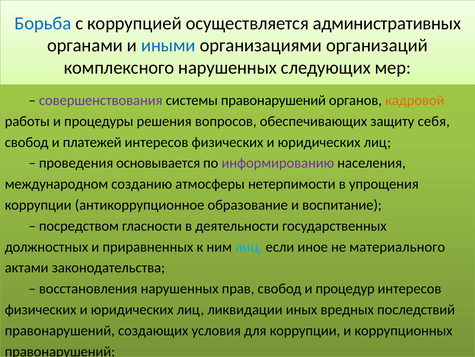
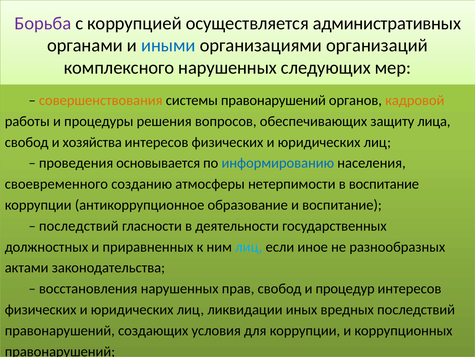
Борьба colour: blue -> purple (43, 23)
совершенствования colour: purple -> orange (101, 100)
себя: себя -> лица (434, 121)
платежей: платежей -> хозяйства (92, 142)
информированию colour: purple -> blue (278, 163)
международном: международном -> своевременного (56, 184)
в упрощения: упрощения -> воспитание (384, 184)
посредством: посредством -> последствий (79, 226)
материального: материального -> разнообразных (397, 246)
